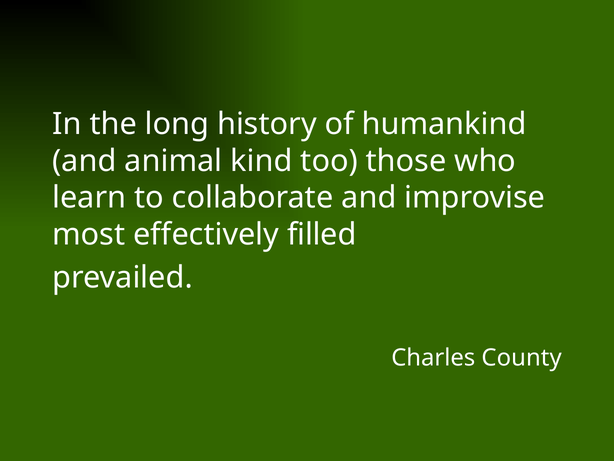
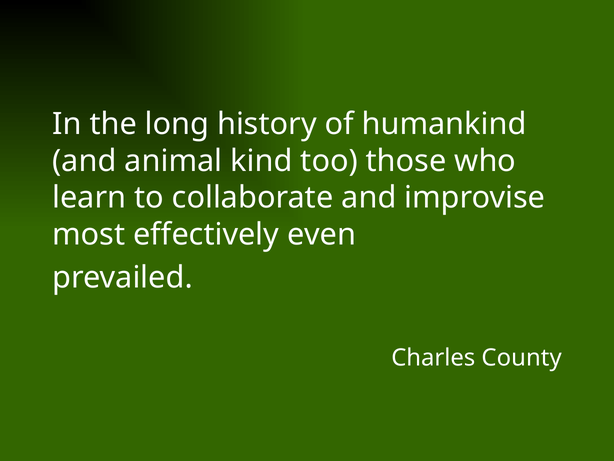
filled: filled -> even (322, 234)
